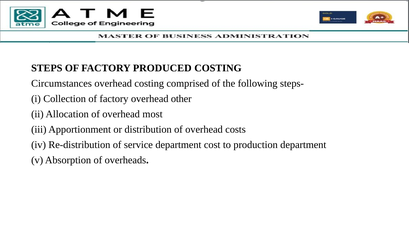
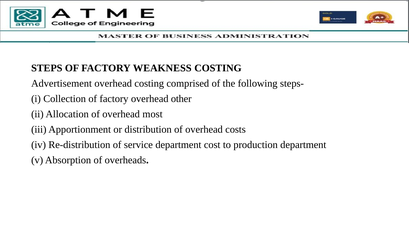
PRODUCED: PRODUCED -> WEAKNESS (162, 68)
Circumstances: Circumstances -> Advertisement (62, 84)
